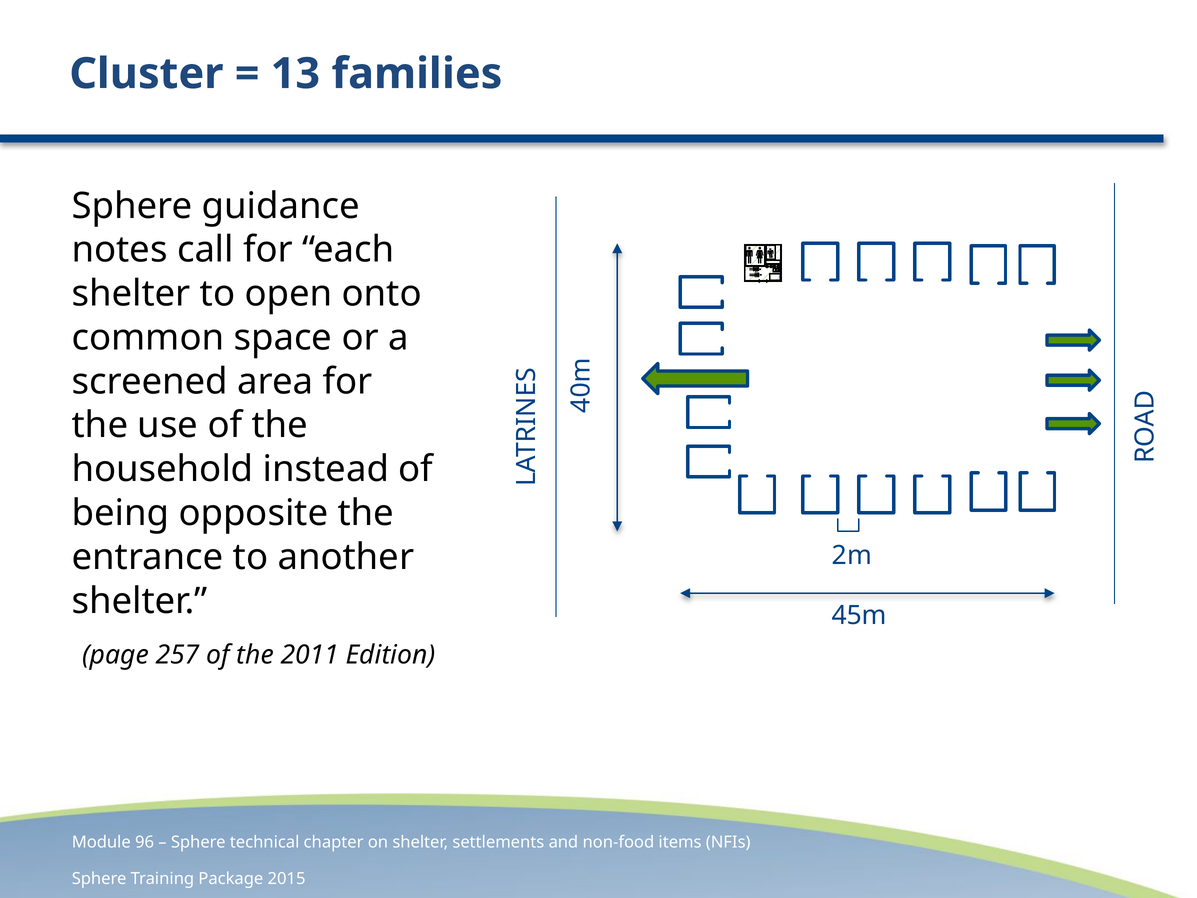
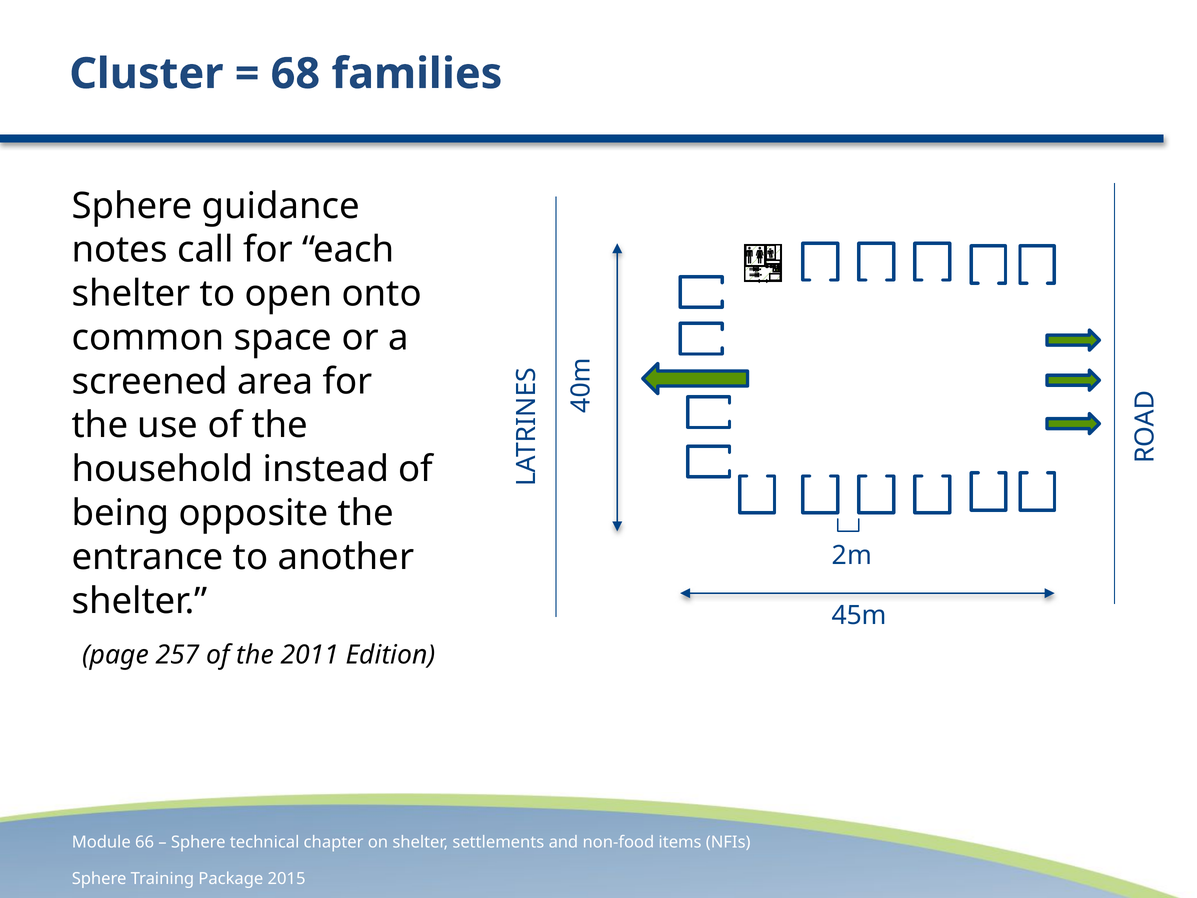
13: 13 -> 68 (295, 74)
96: 96 -> 66 (145, 842)
